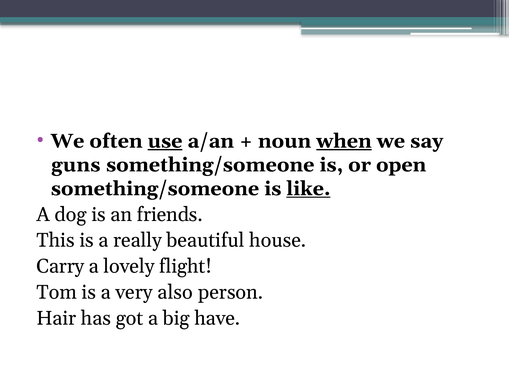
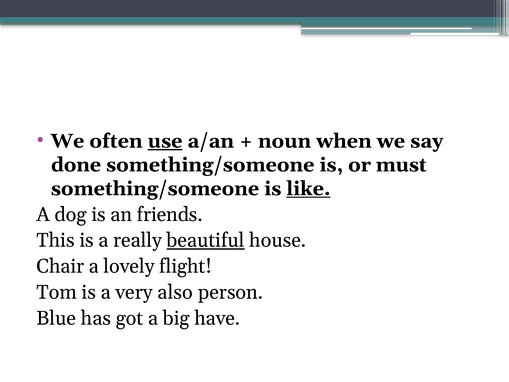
when underline: present -> none (344, 141)
guns: guns -> done (76, 165)
open: open -> must (401, 165)
beautiful underline: none -> present (206, 240)
Carry: Carry -> Chair (60, 266)
Hair: Hair -> Blue (56, 318)
